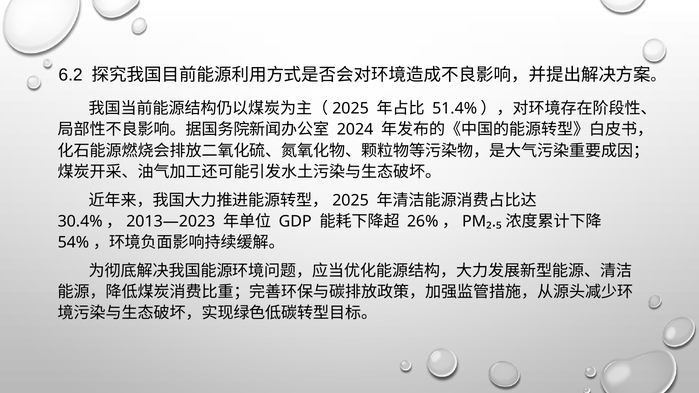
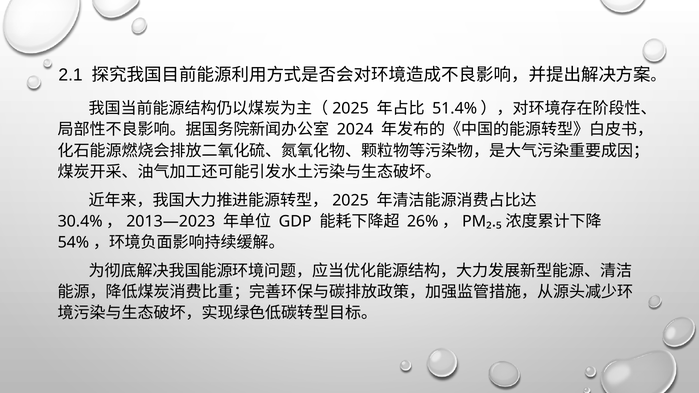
6.2: 6.2 -> 2.1 (71, 75)
